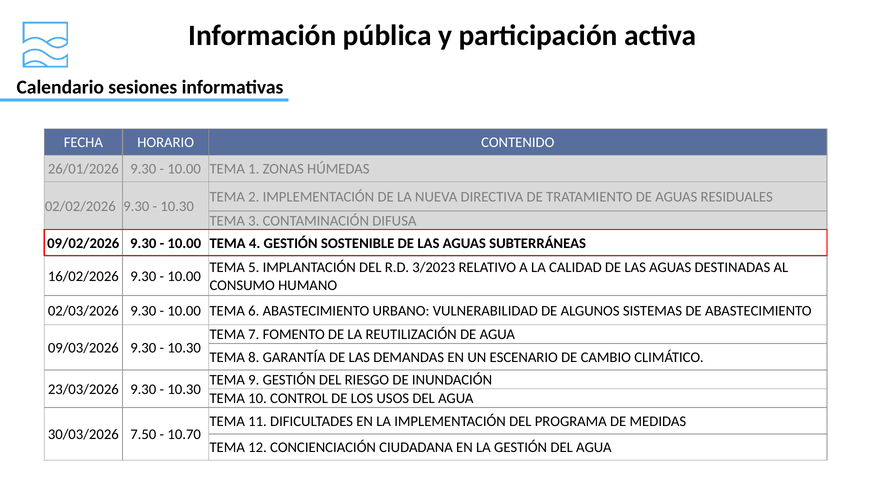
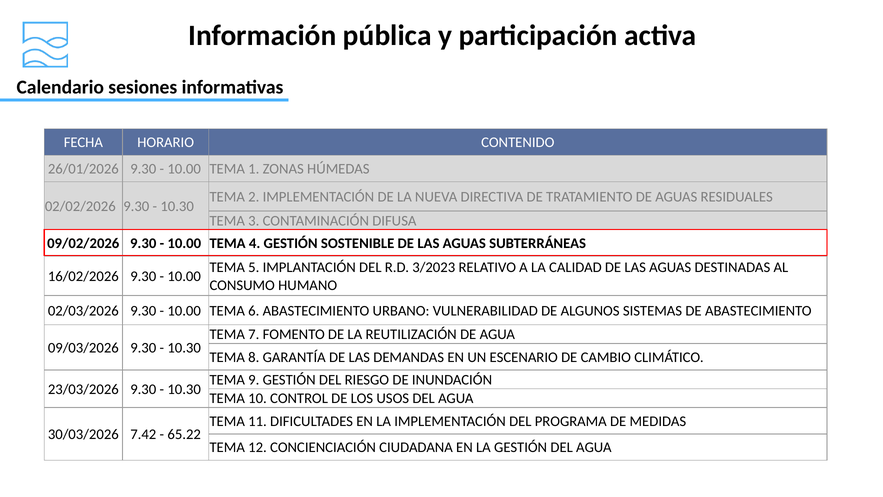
7.50: 7.50 -> 7.42 (143, 434)
10.70: 10.70 -> 65.22 (184, 434)
